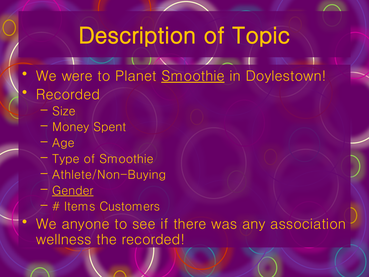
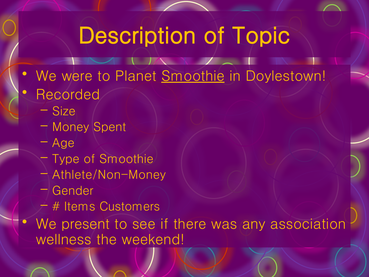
Athlete/Non-Buying: Athlete/Non-Buying -> Athlete/Non-Money (109, 175)
Gender underline: present -> none (73, 191)
anyone: anyone -> present (86, 224)
the recorded: recorded -> weekend (153, 239)
